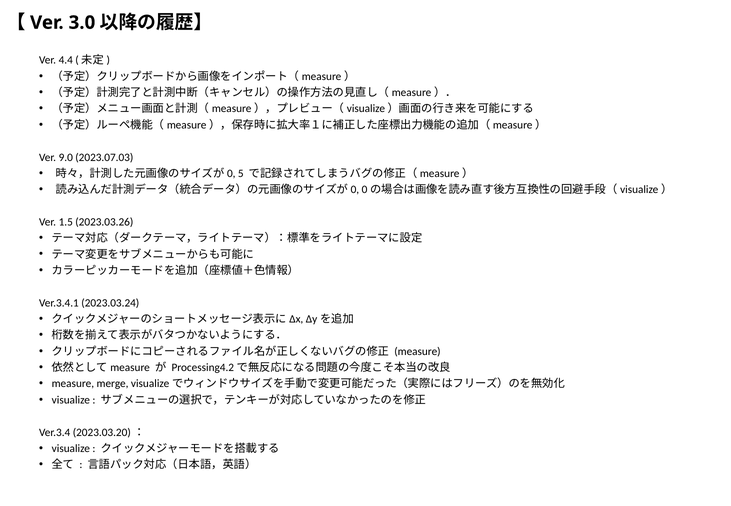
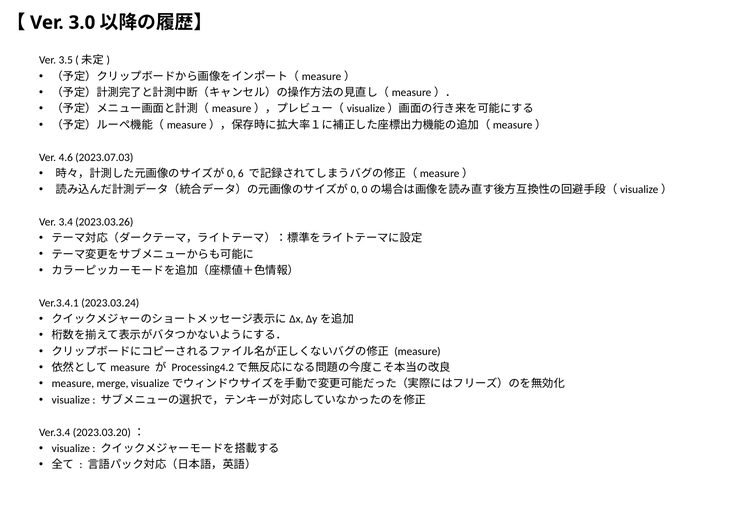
4.4: 4.4 -> 3.5 (66, 60)
9.0: 9.0 -> 4.6 (66, 157)
5: 5 -> 6 (241, 174)
1.5: 1.5 -> 3.4 (66, 222)
